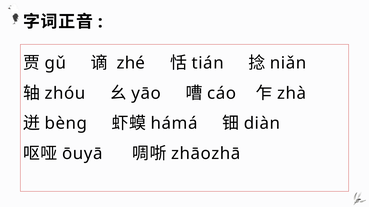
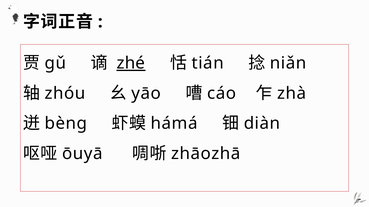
zhé underline: none -> present (131, 63)
